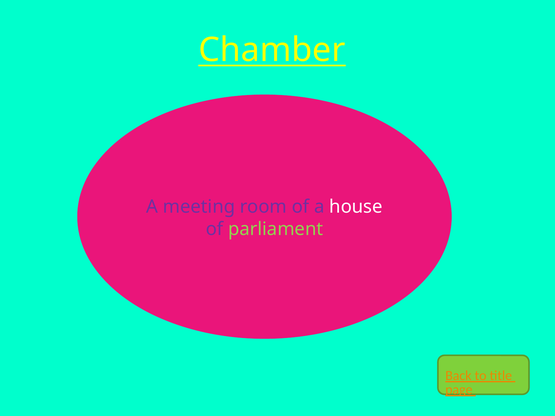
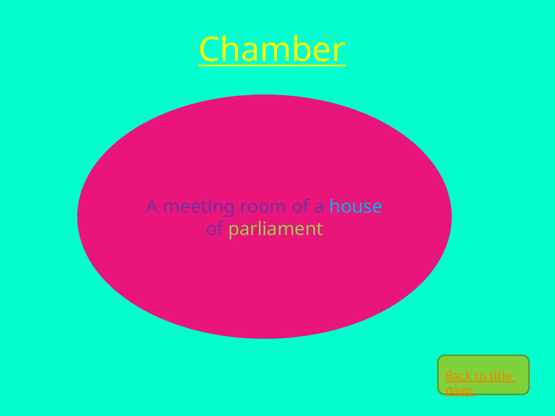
house colour: white -> light blue (356, 207)
